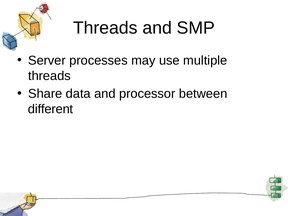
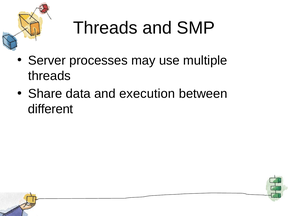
processor: processor -> execution (147, 94)
